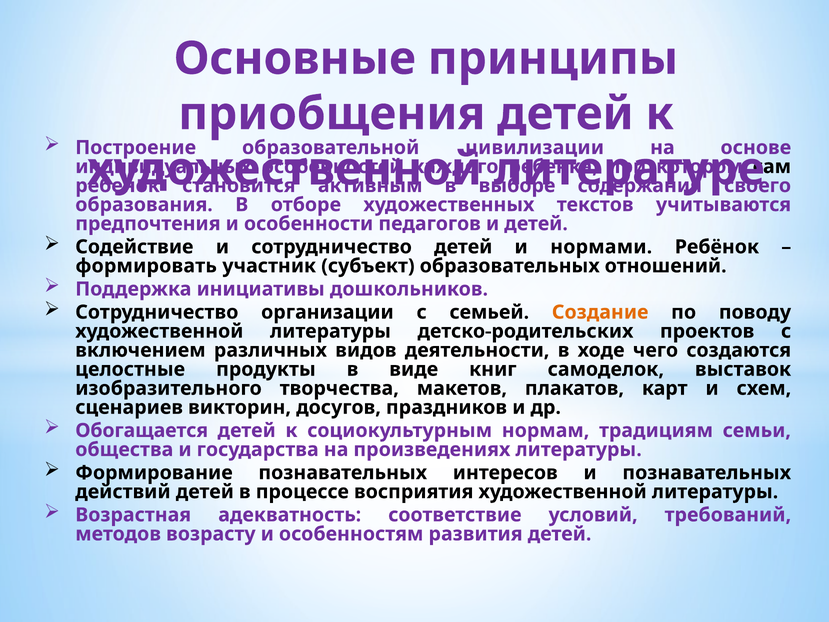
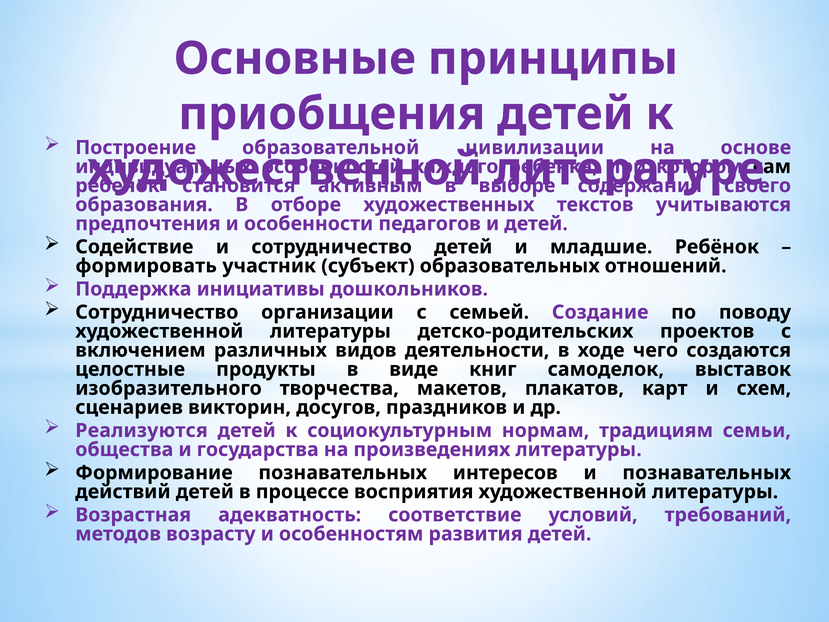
нормами: нормами -> младшие (601, 247)
Создание colour: orange -> purple (600, 312)
Обогащается: Обогащается -> Реализуются (142, 430)
